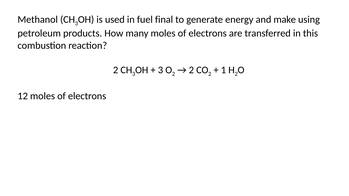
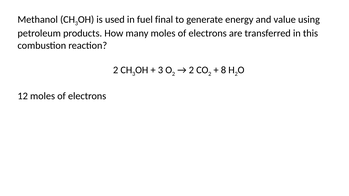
make: make -> value (285, 19)
1: 1 -> 8 (223, 70)
